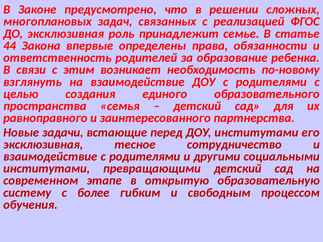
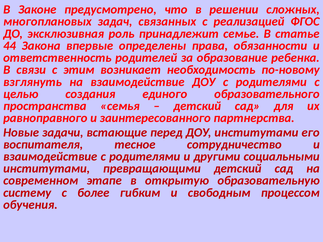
эксклюзивная: эксклюзивная -> воспитателя (43, 145)
